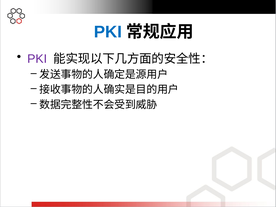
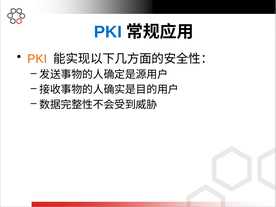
PKI colour: purple -> orange (37, 59)
